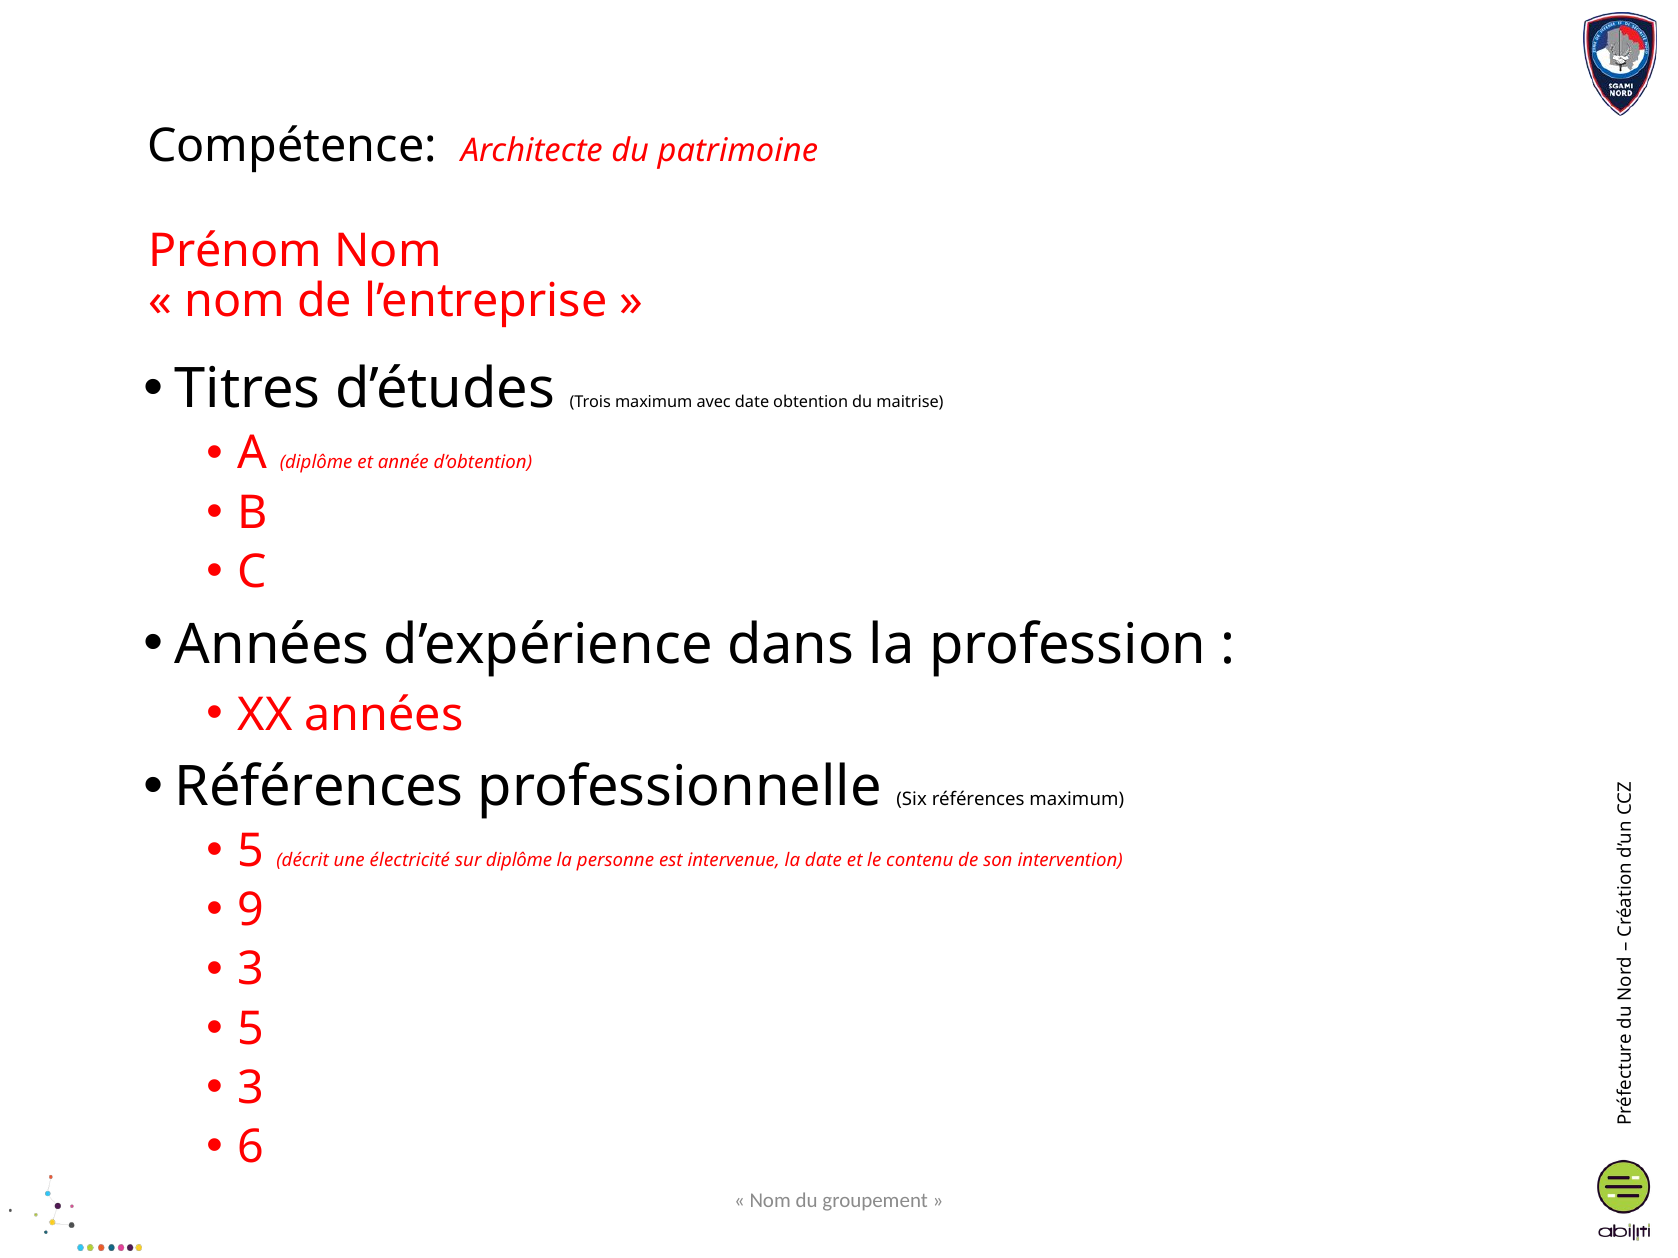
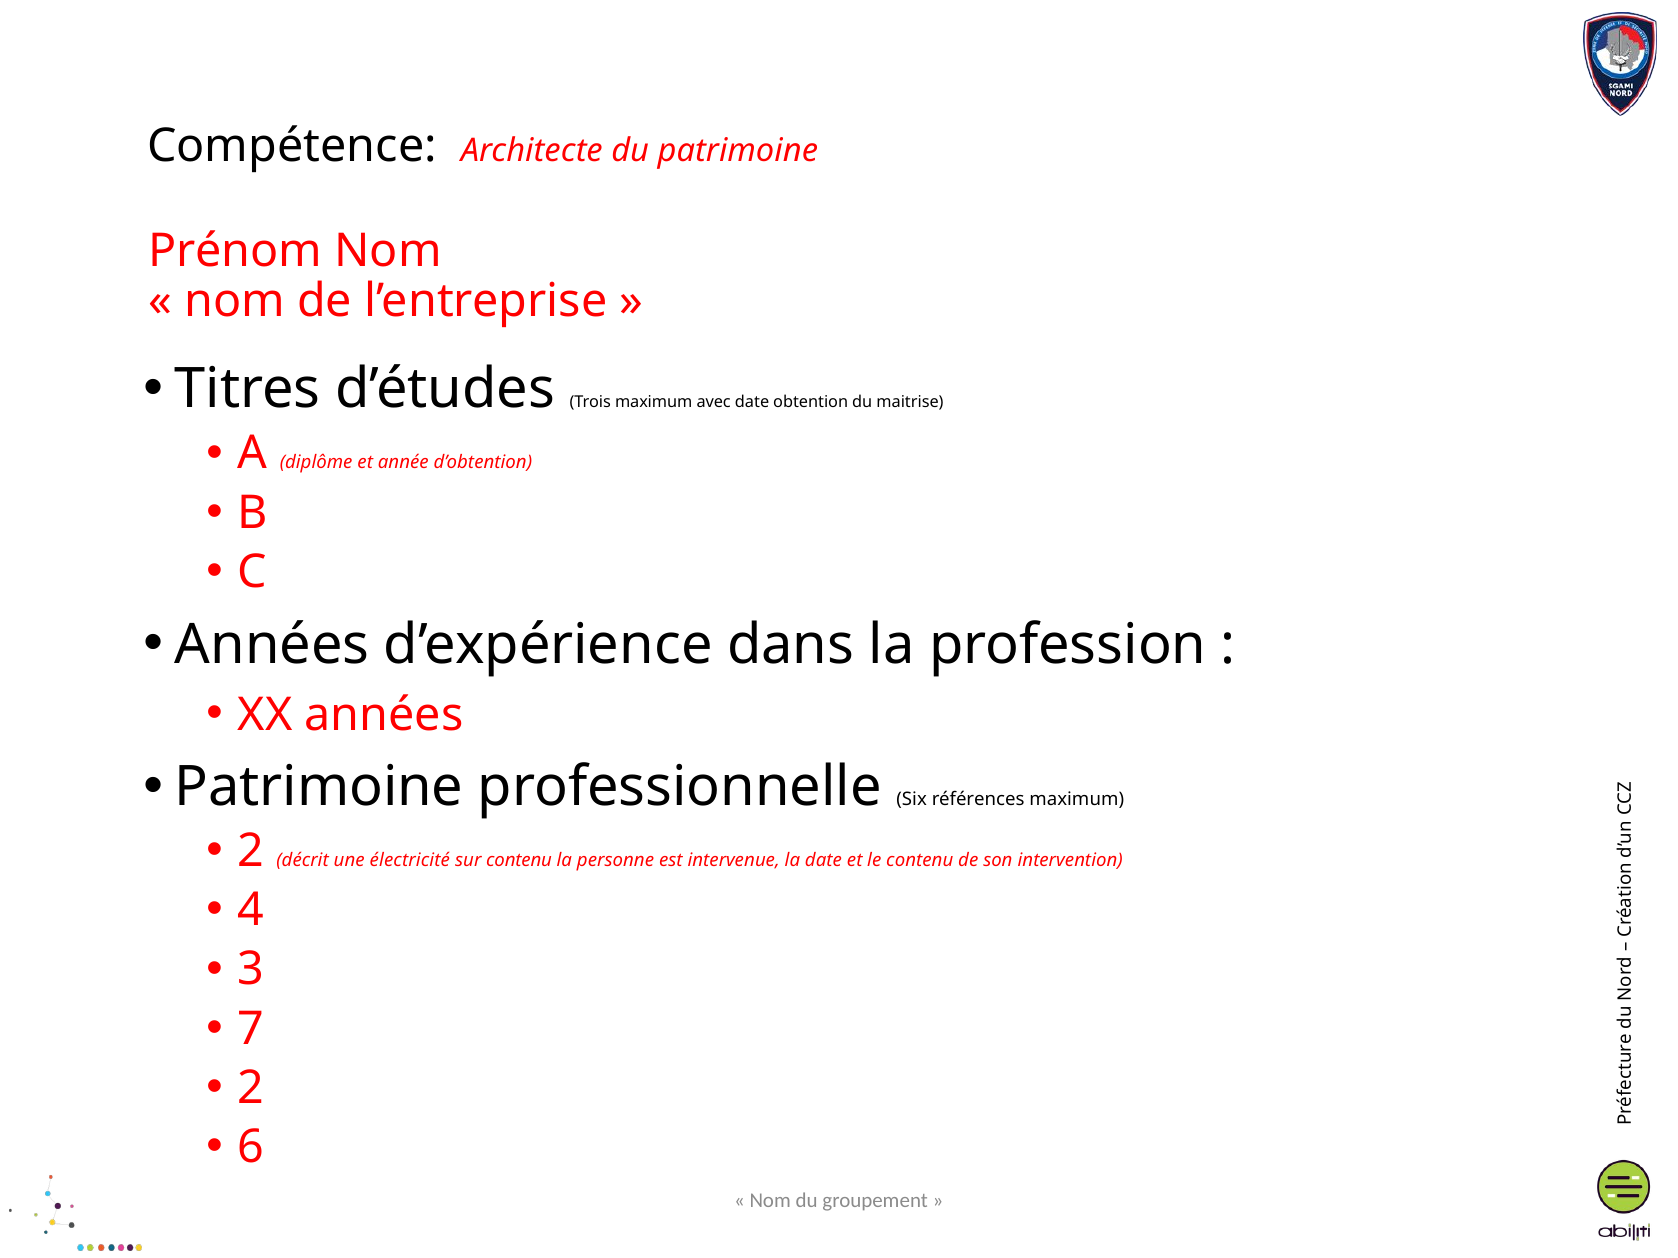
Références: Références -> Patrimoine (319, 788)
5: 5 -> 2 (251, 852)
sur diplôme: diplôme -> contenu (519, 861)
9: 9 -> 4 (251, 911)
5: 5 -> 7 (251, 1029)
3: 3 -> 2 (251, 1088)
